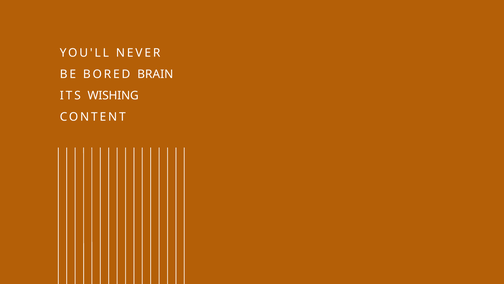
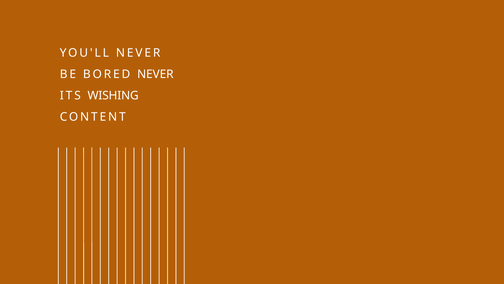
BORED BRAIN: BRAIN -> NEVER (155, 74)
